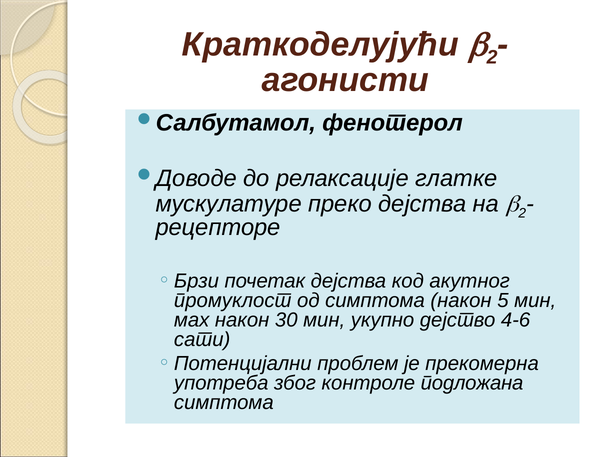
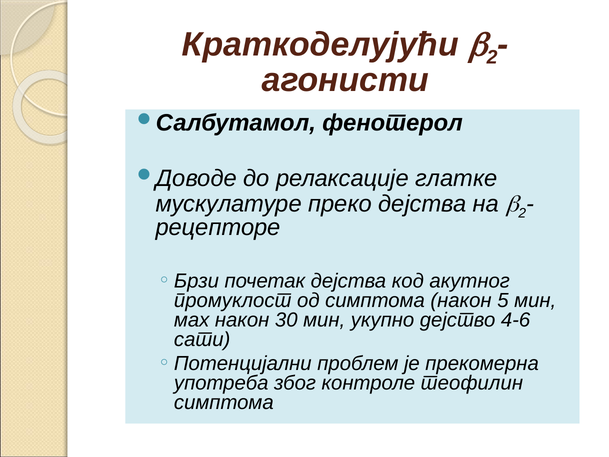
подложана: подложана -> теофилин (472, 383)
